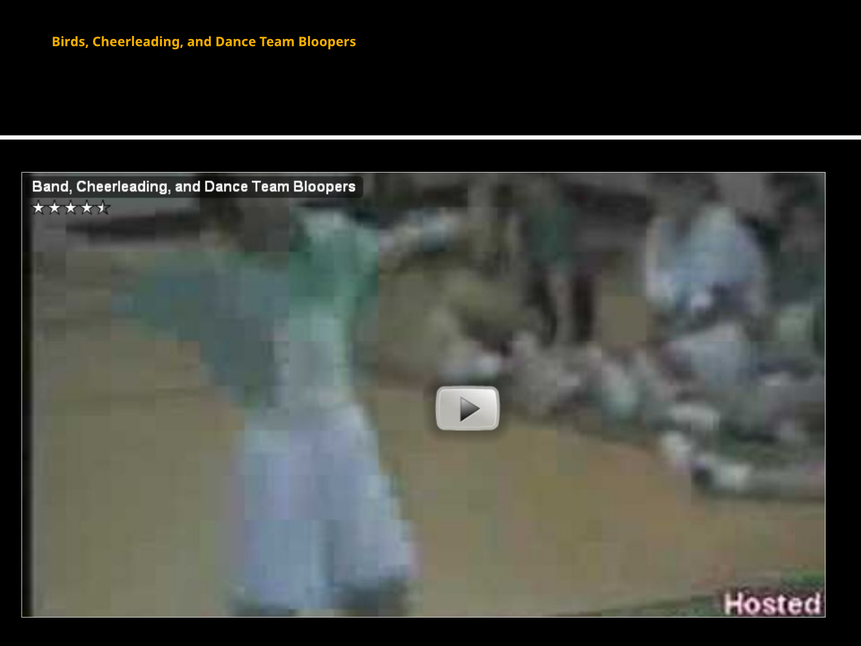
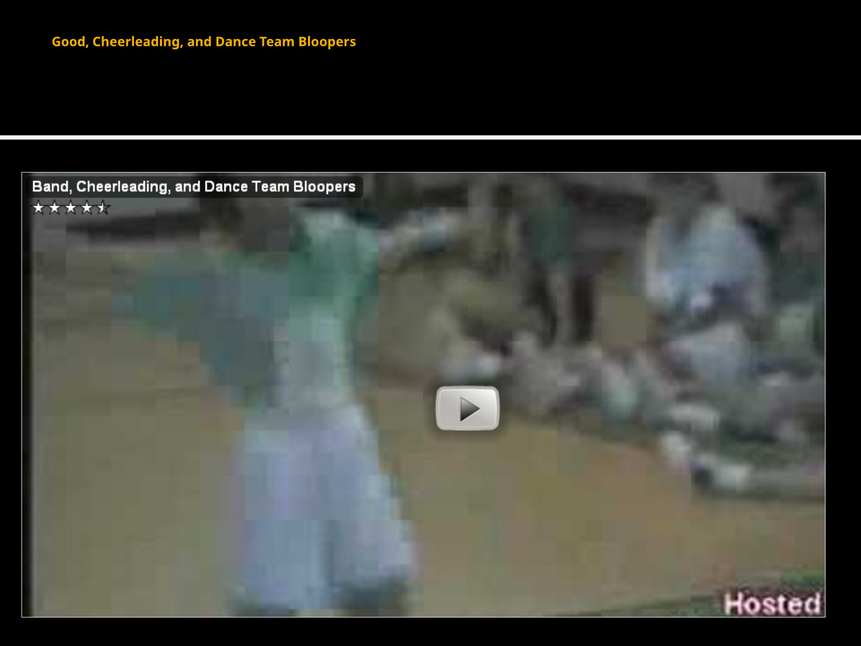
Birds: Birds -> Good (70, 42)
